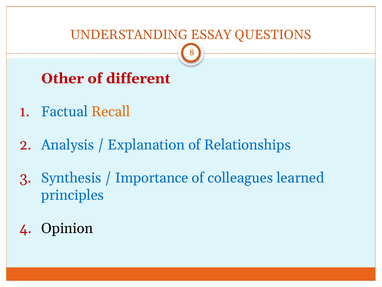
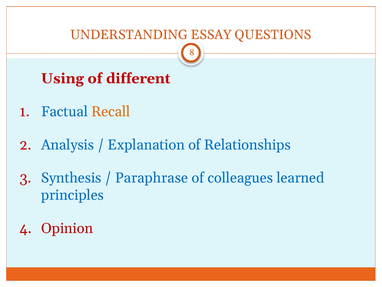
Other: Other -> Using (63, 78)
Importance: Importance -> Paraphrase (152, 178)
Opinion colour: black -> red (67, 228)
